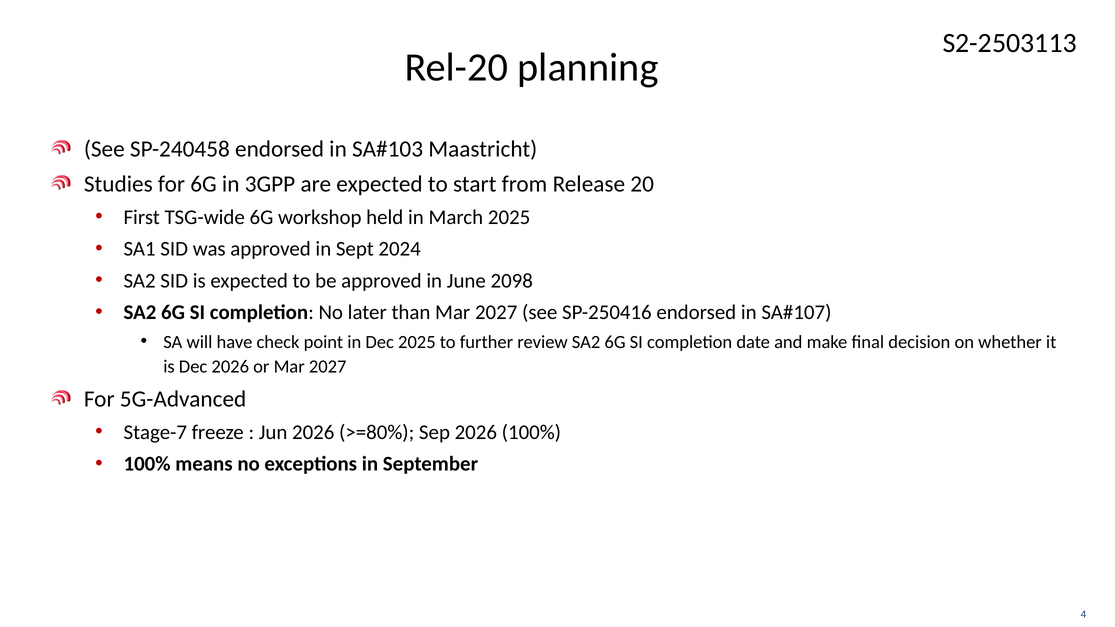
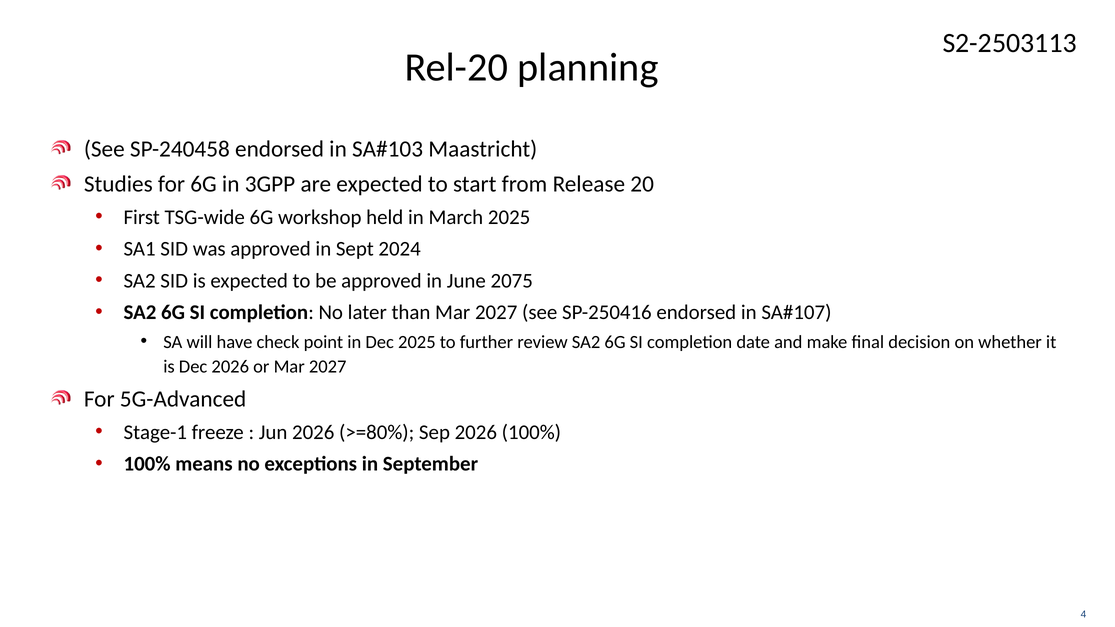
2098: 2098 -> 2075 (512, 281)
Stage-7: Stage-7 -> Stage-1 (155, 432)
